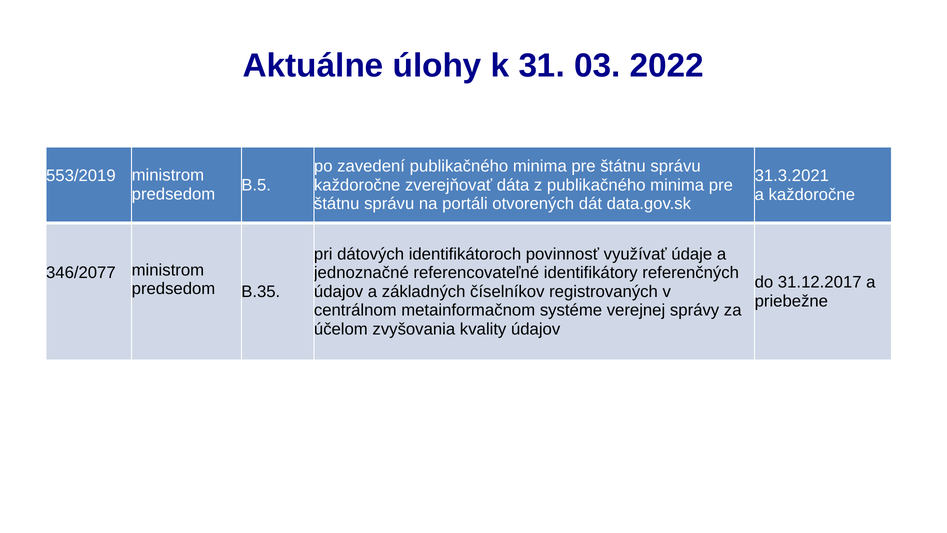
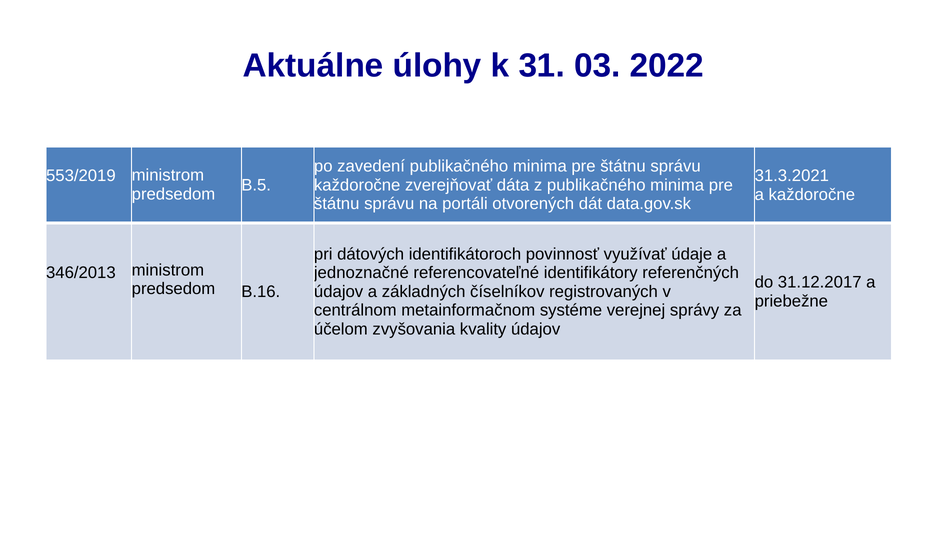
346/2077: 346/2077 -> 346/2013 (81, 273)
B.35: B.35 -> B.16 (261, 292)
